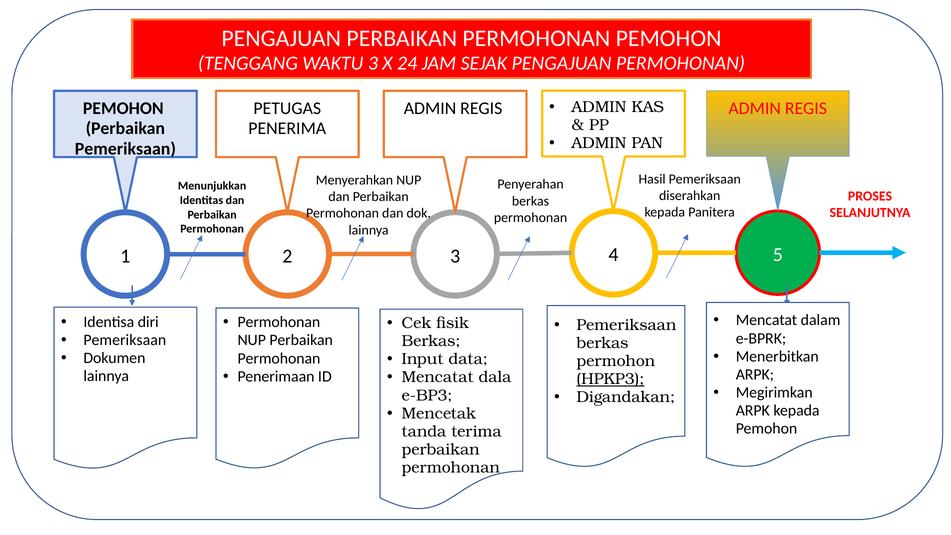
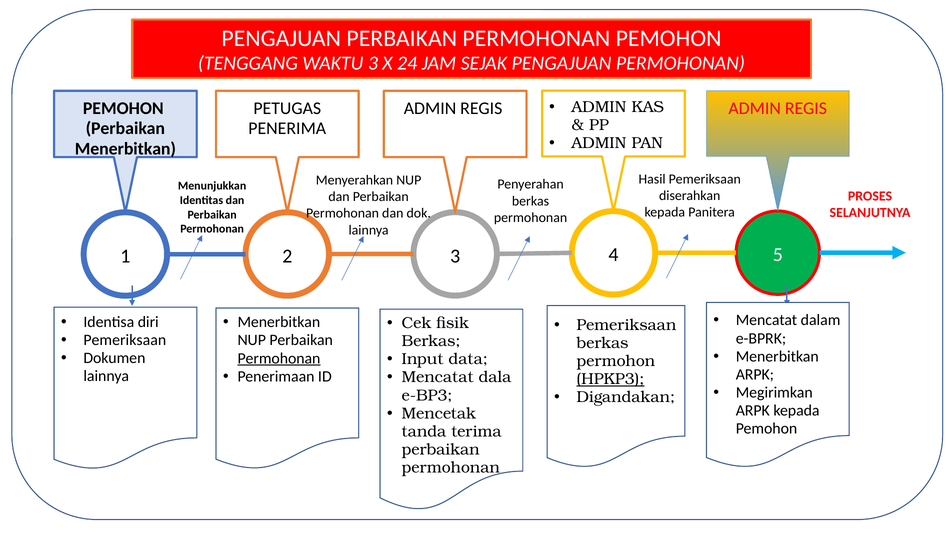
Pemeriksaan: Pemeriksaan -> Menerbitkan (125, 149)
Permohonan: Permohonan -> Menerbitkan (279, 322)
Permohonan underline: none -> present (279, 358)
